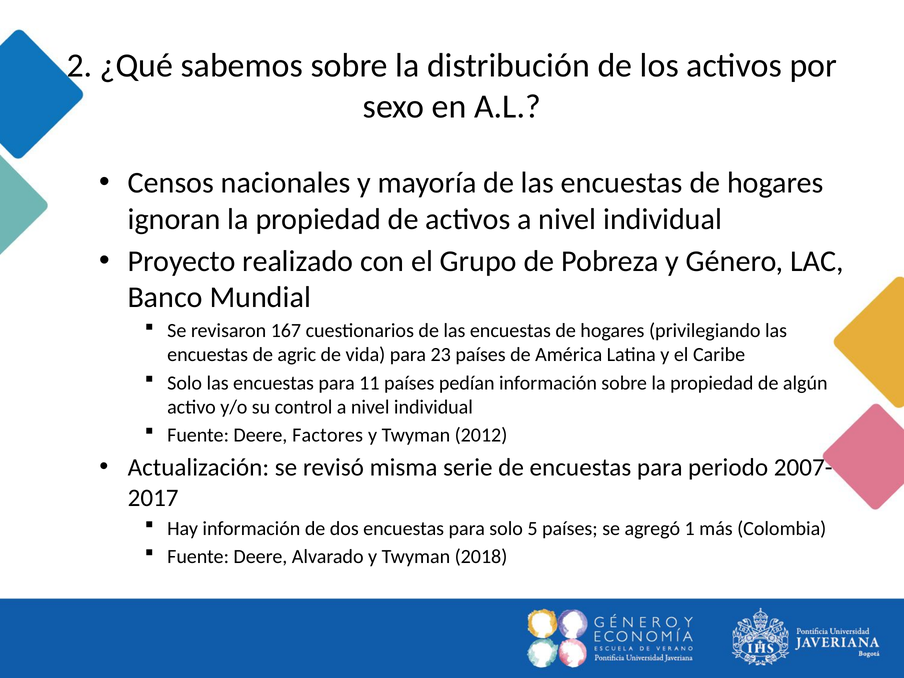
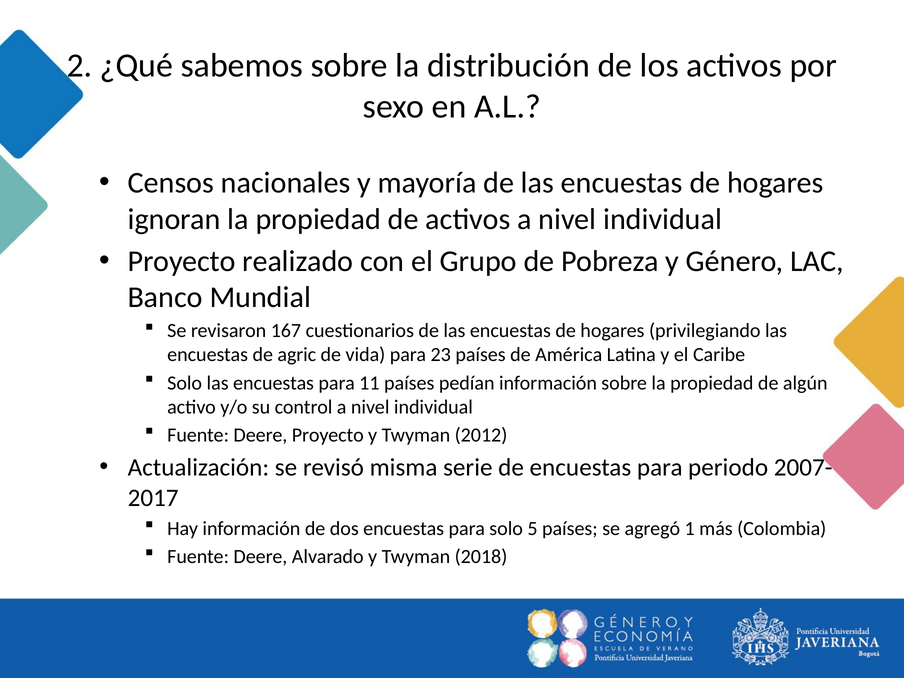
Deere Factores: Factores -> Proyecto (328, 435)
